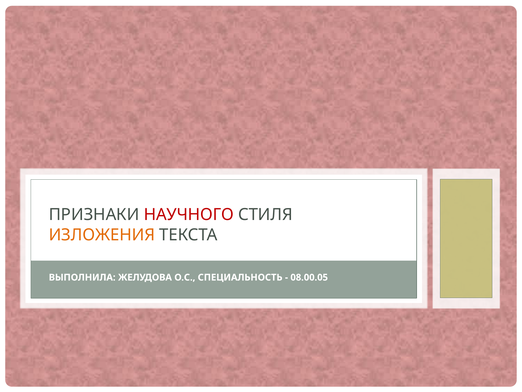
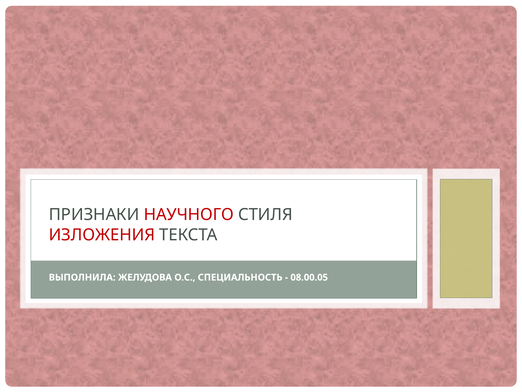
ИЗЛОЖЕНИЯ colour: orange -> red (102, 235)
